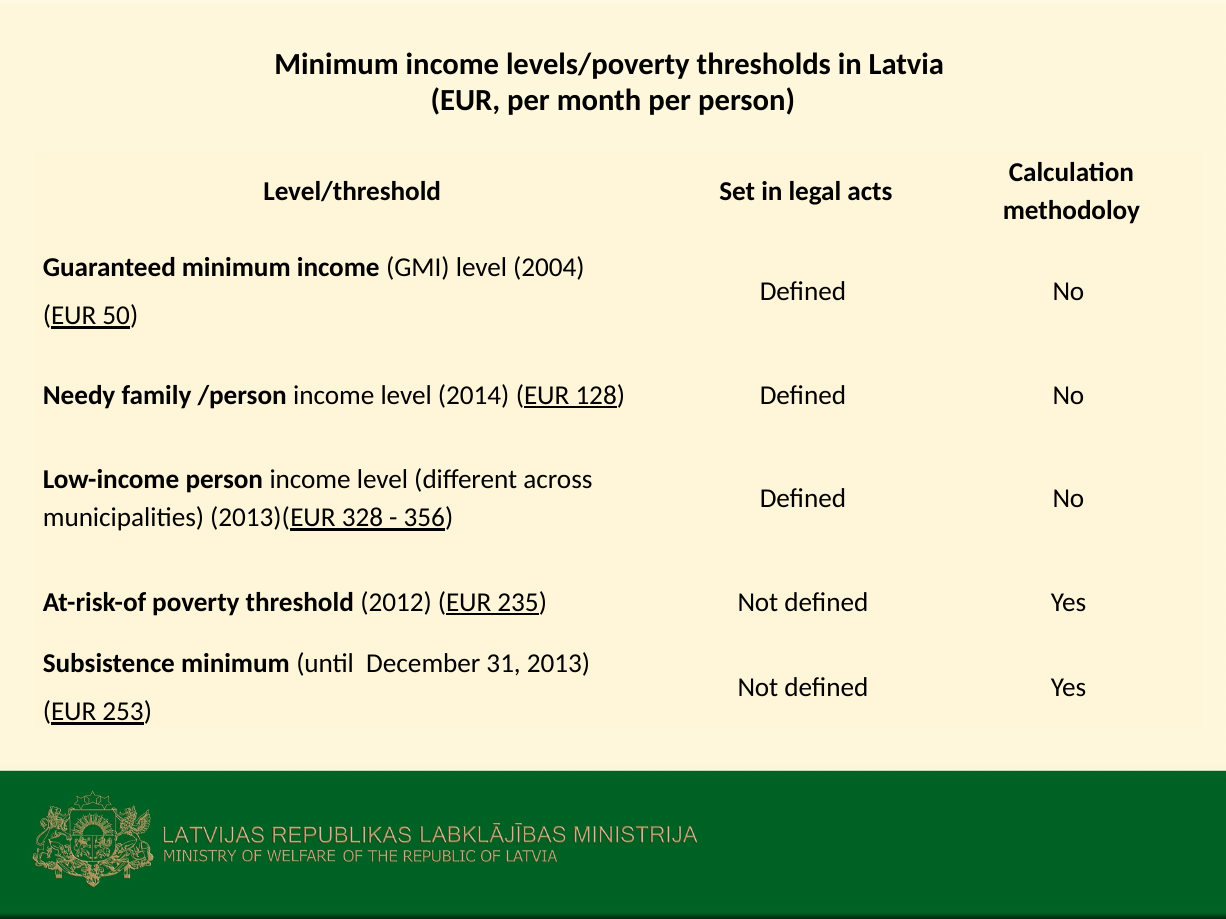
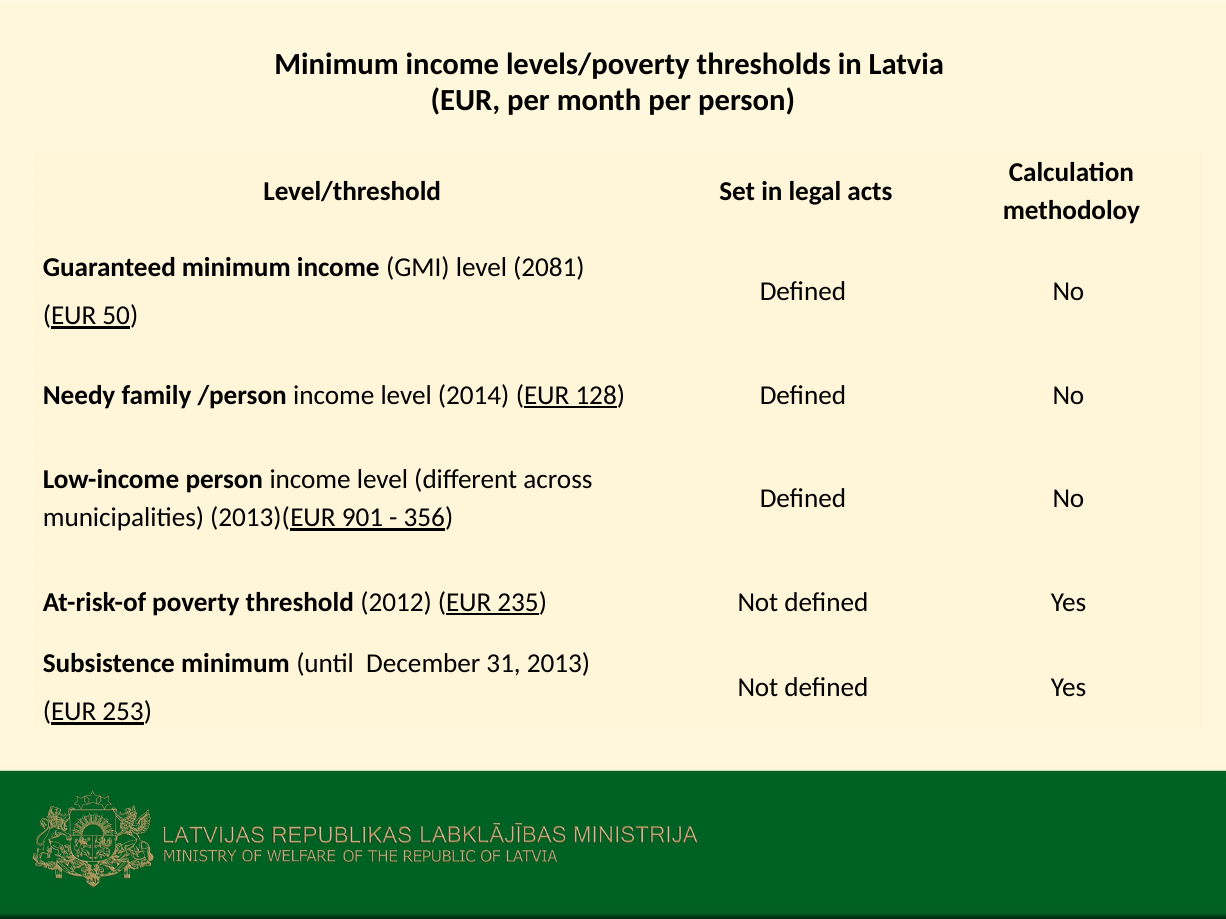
2004: 2004 -> 2081 (549, 267)
328: 328 -> 901 (362, 518)
